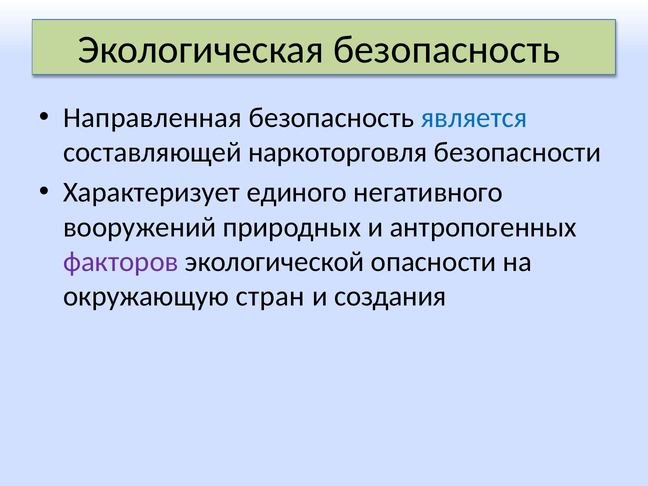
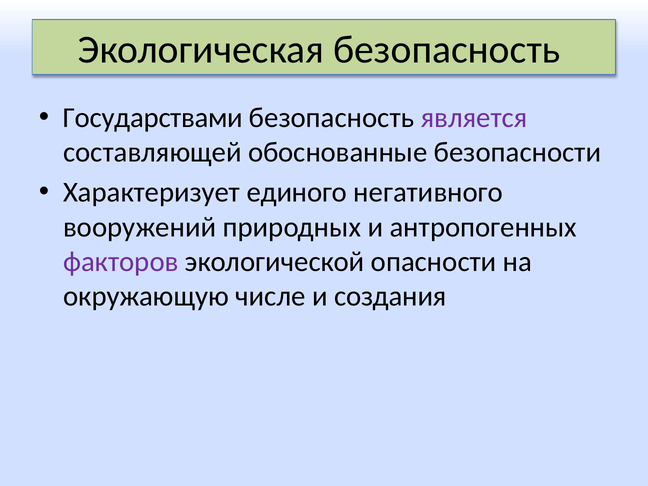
Направленная: Направленная -> Государствами (153, 118)
является colour: blue -> purple (474, 118)
наркоторговля: наркоторговля -> обоснованные (338, 152)
стран: стран -> числе (270, 296)
